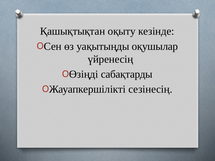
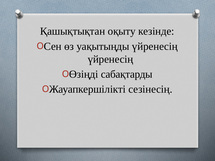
уақытыңды оқушылар: оқушылар -> үйренесің (155, 46)
